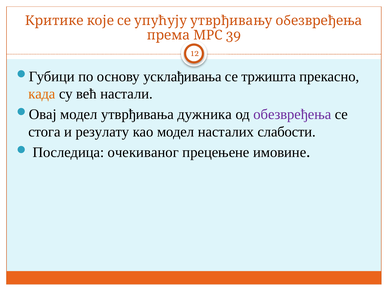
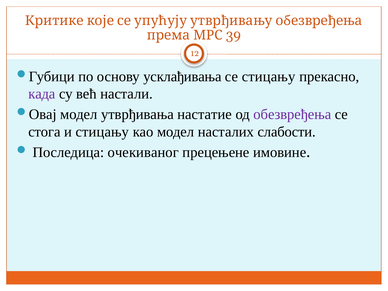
се тржишта: тржишта -> стицању (269, 76)
када colour: orange -> purple (42, 94)
дужника: дужника -> настатие (205, 114)
и резулату: резулату -> стицању (102, 132)
